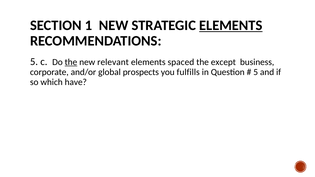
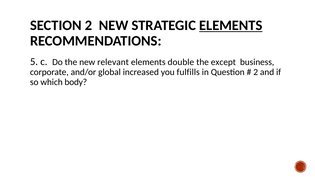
SECTION 1: 1 -> 2 (89, 25)
the underline: present -> none (71, 62)
spaced: spaced -> double (181, 62)
prospects: prospects -> increased (141, 72)
5: 5 -> 2 (256, 72)
have: have -> body (76, 82)
